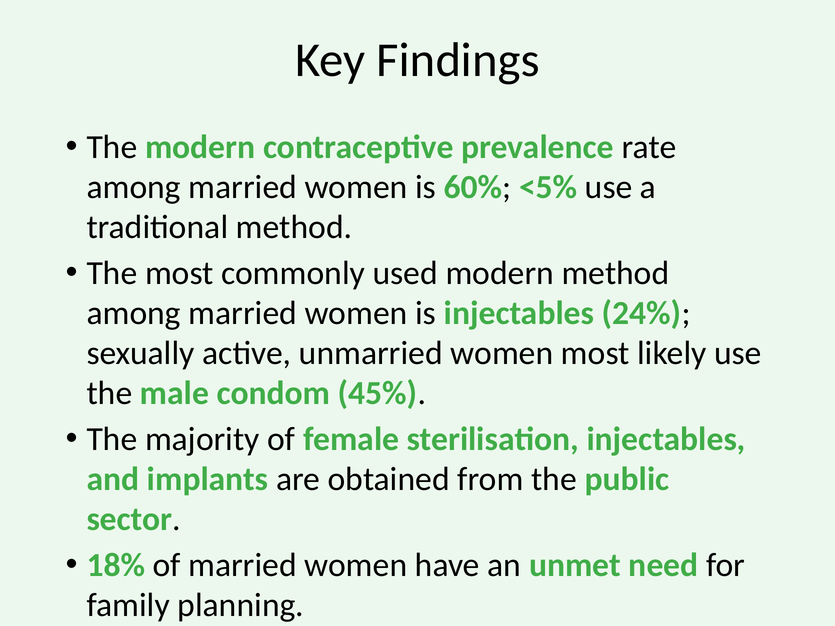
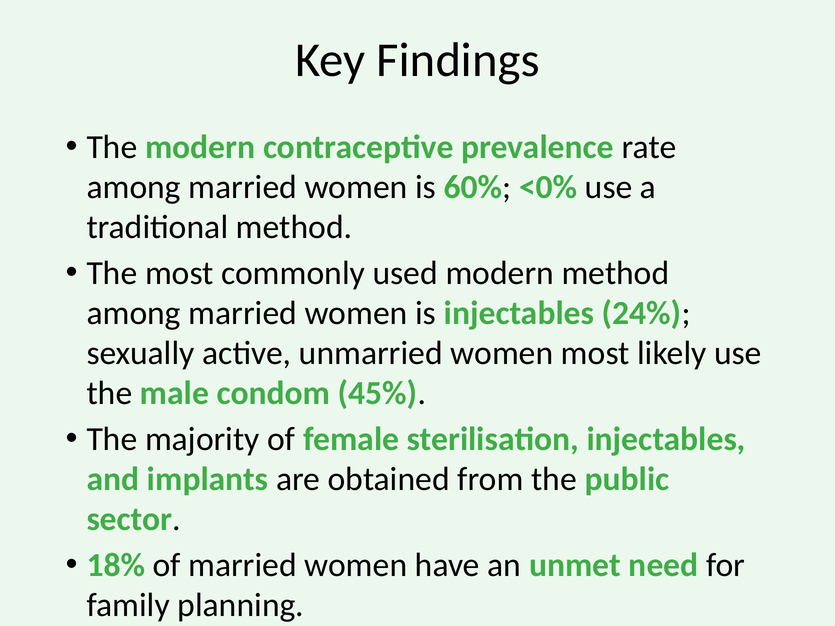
<5%: <5% -> <0% (548, 187)
